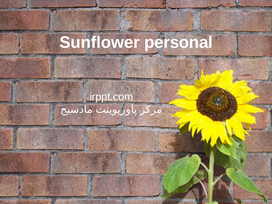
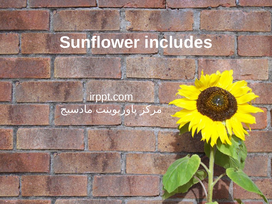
personal: personal -> includes (178, 42)
